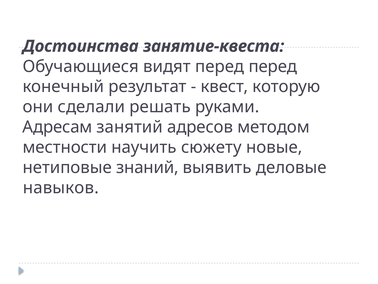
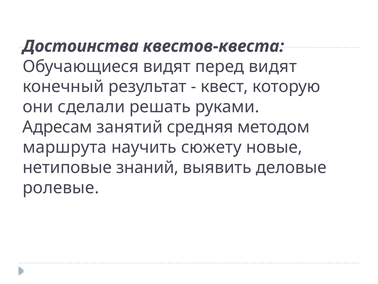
занятие-квеста: занятие-квеста -> квестов-квеста (214, 46)
перед перед: перед -> видят (273, 66)
адресов: адресов -> средняя (200, 127)
местности: местности -> маршрута (65, 147)
навыков: навыков -> ролевые (61, 187)
